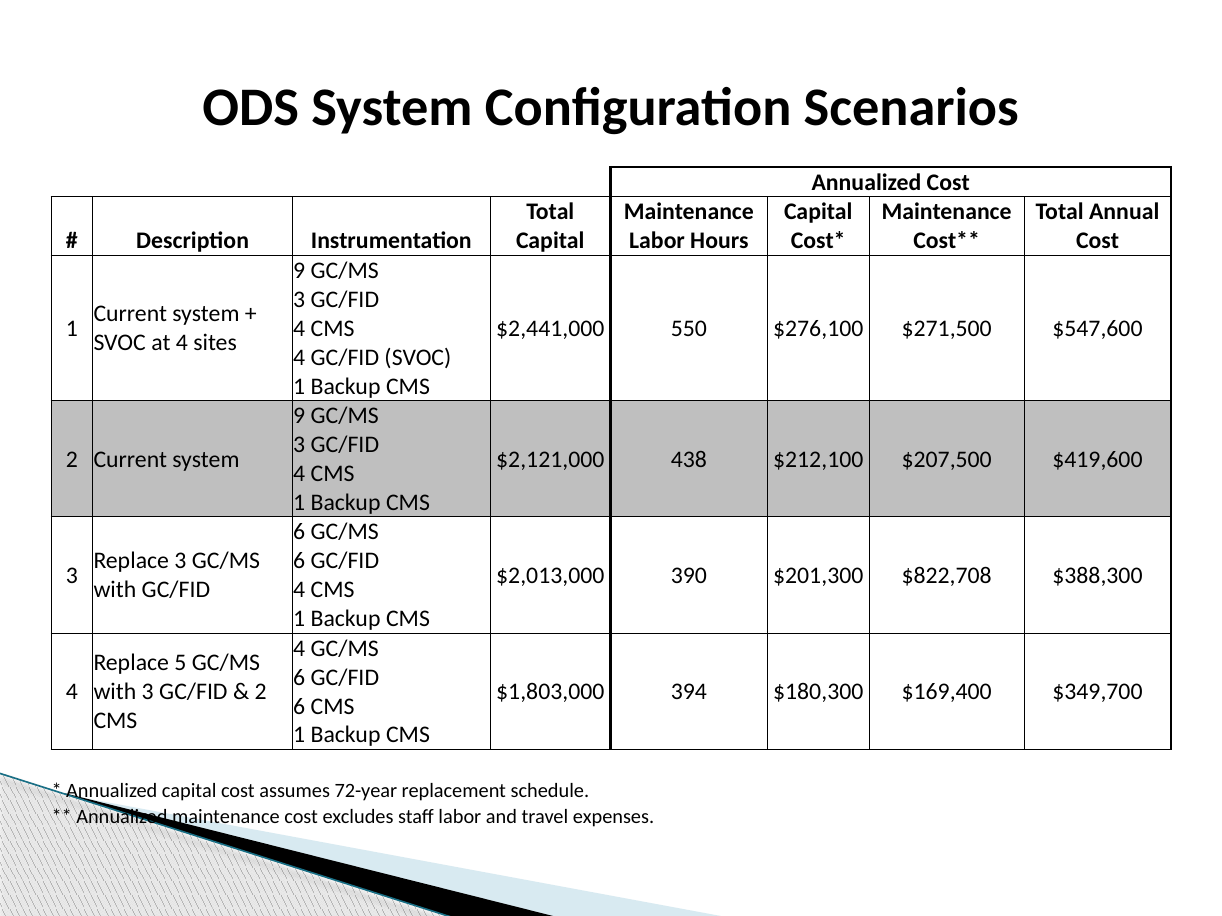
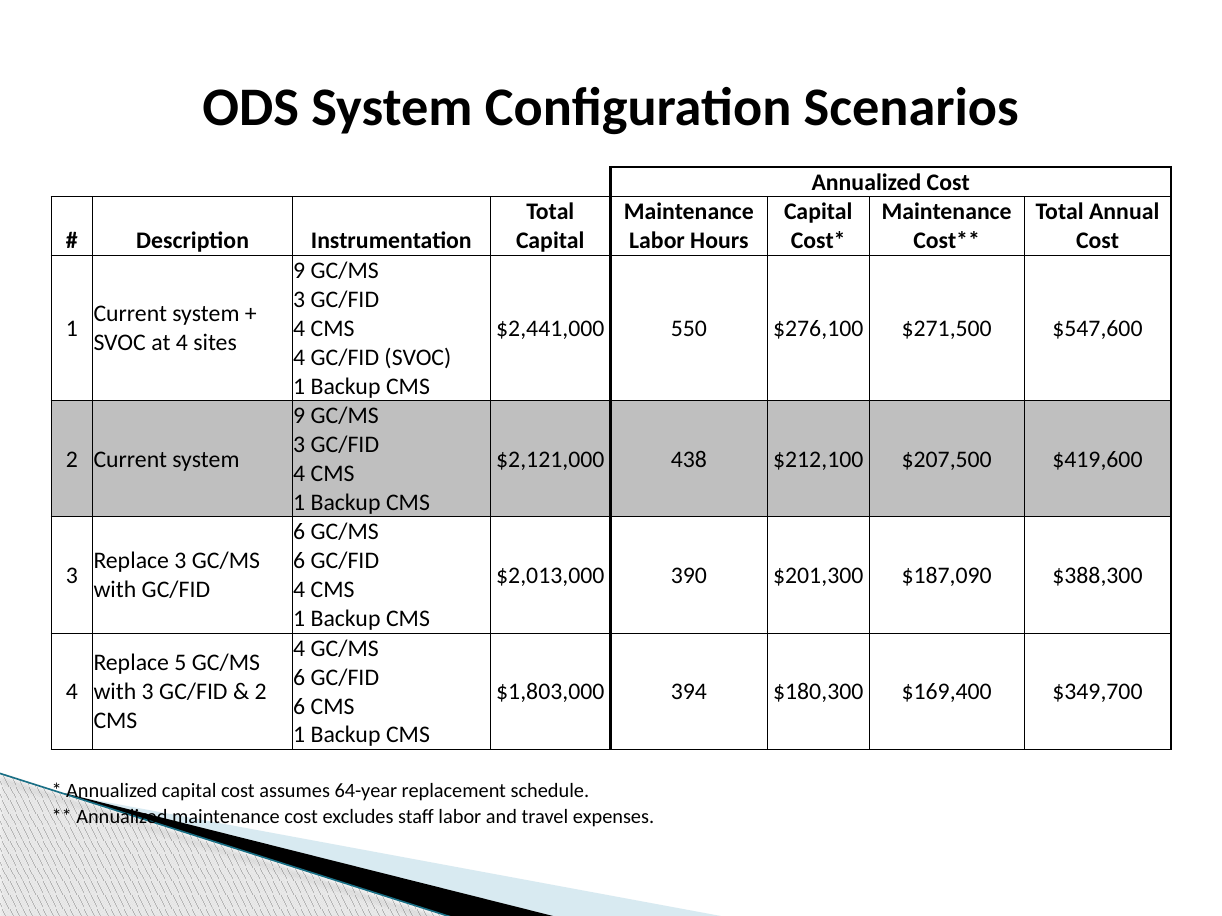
$822,708: $822,708 -> $187,090 (947, 576)
72-year: 72-year -> 64-year (366, 791)
